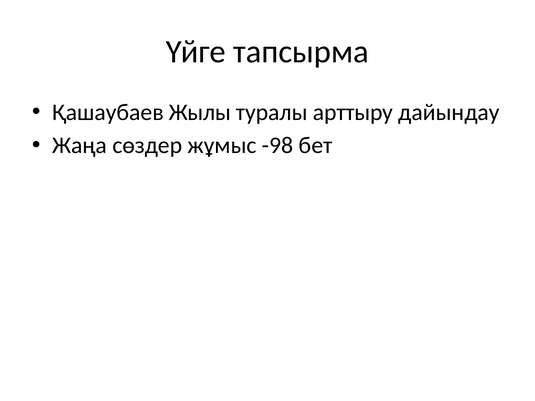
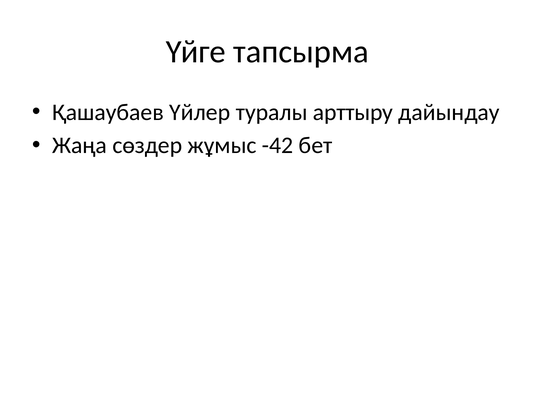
Жылы: Жылы -> Үйлер (200, 112)
-98: -98 -> -42 (278, 146)
